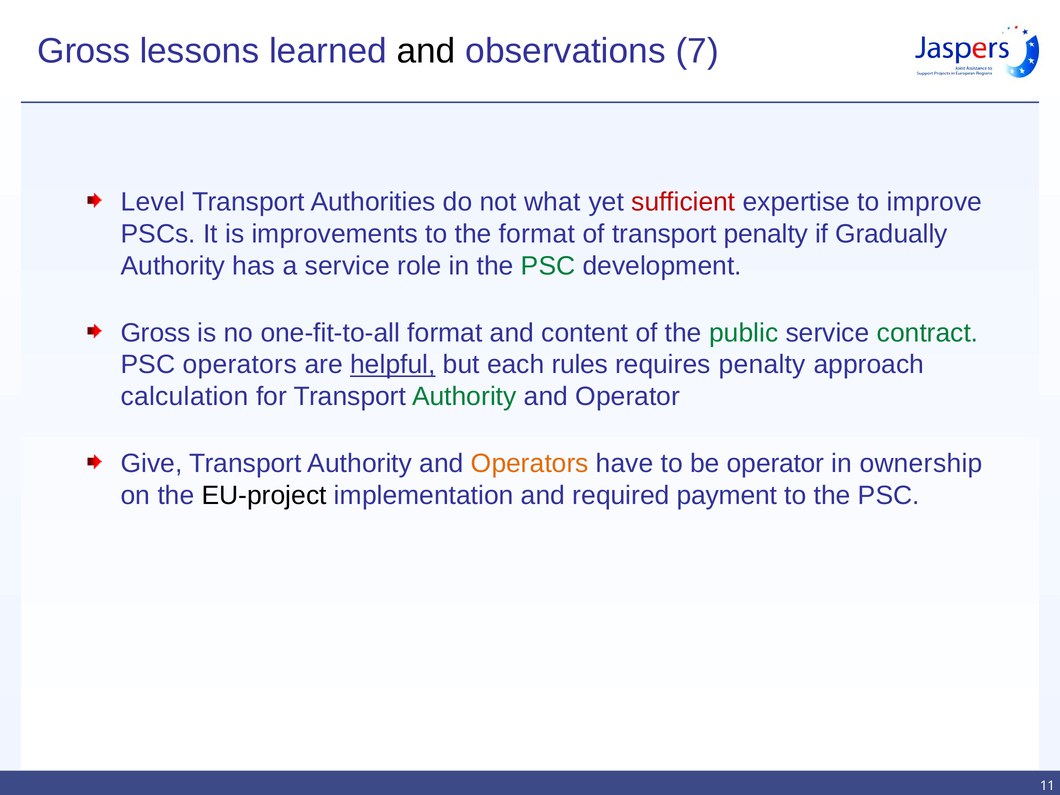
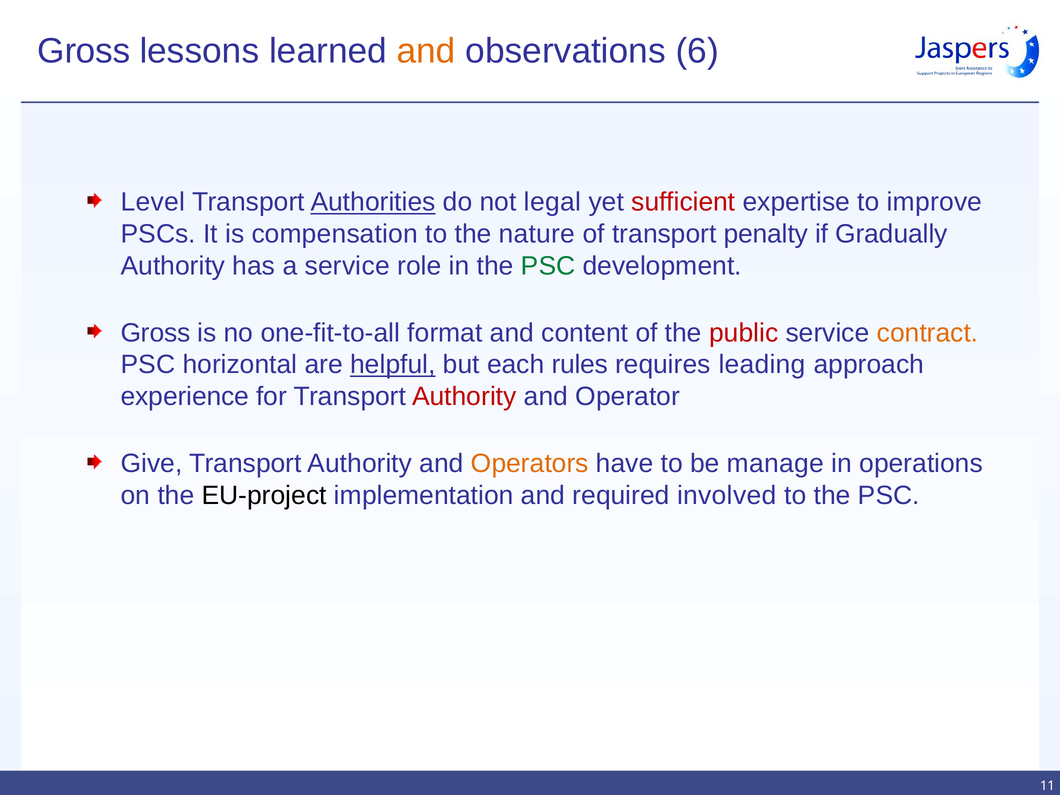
and colour: black -> orange (426, 51)
7: 7 -> 6 (697, 51)
Authorities underline: none -> present (373, 202)
what: what -> legal (552, 202)
improvements: improvements -> compensation (335, 234)
the format: format -> nature (537, 234)
public colour: green -> red (744, 333)
contract colour: green -> orange (928, 333)
PSC operators: operators -> horizontal (240, 365)
requires penalty: penalty -> leading (762, 365)
calculation: calculation -> experience (185, 397)
Authority colour: green -> red (464, 397)
be operator: operator -> manage (775, 464)
ownership: ownership -> operations (921, 464)
payment: payment -> involved (727, 495)
